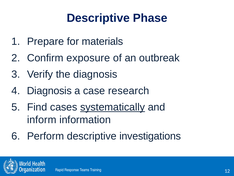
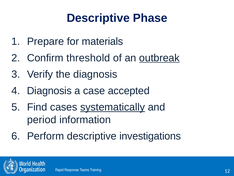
exposure: exposure -> threshold (88, 58)
outbreak underline: none -> present (159, 58)
research: research -> accepted (129, 91)
inform: inform -> period (42, 119)
